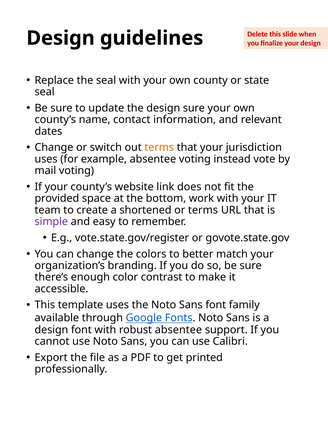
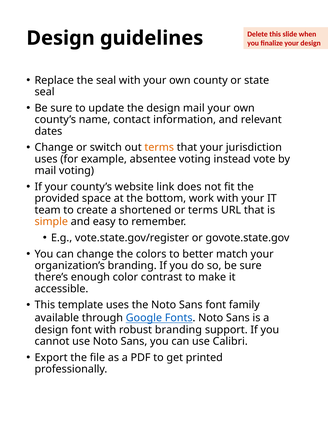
design sure: sure -> mail (194, 108)
simple colour: purple -> orange (51, 221)
robust absentee: absentee -> branding (178, 329)
